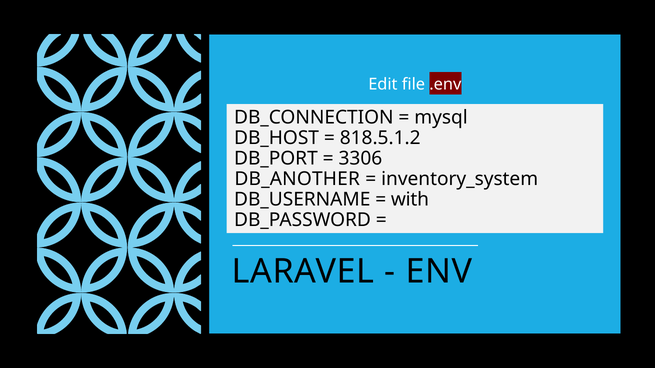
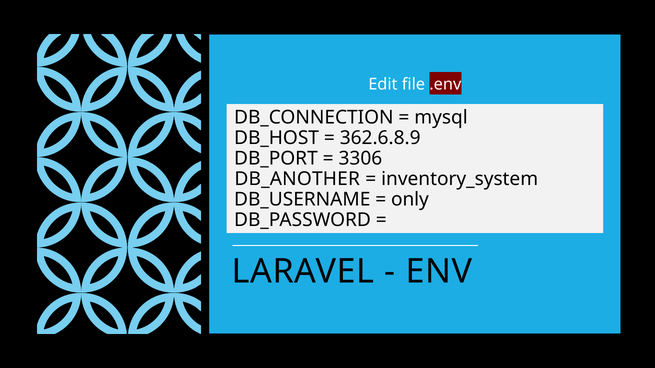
818.5.1.2: 818.5.1.2 -> 362.6.8.9 (380, 138)
with: with -> only (410, 200)
